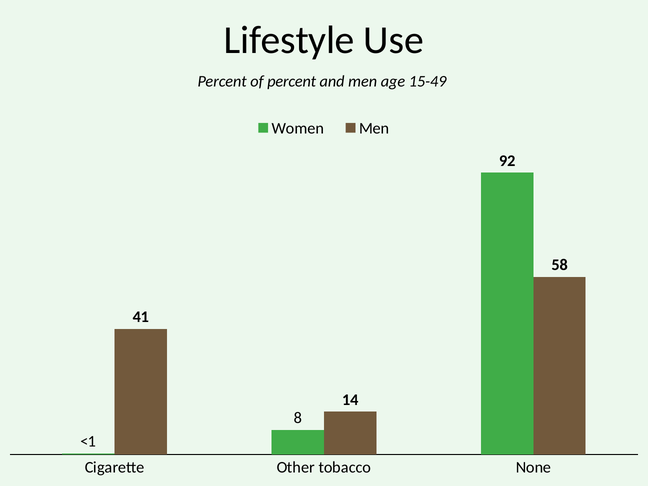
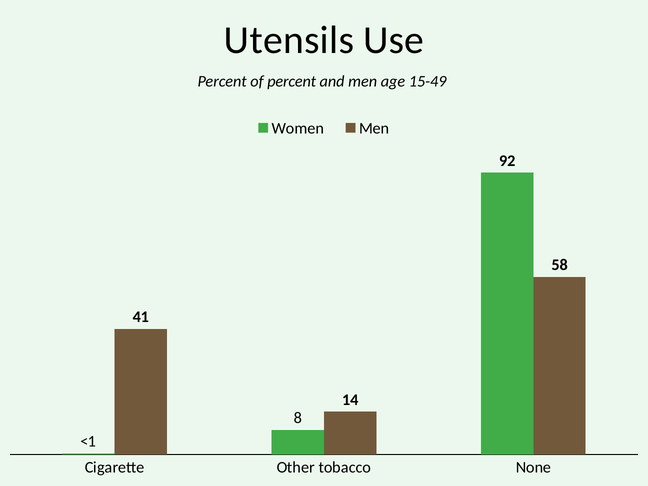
Lifestyle: Lifestyle -> Utensils (289, 40)
